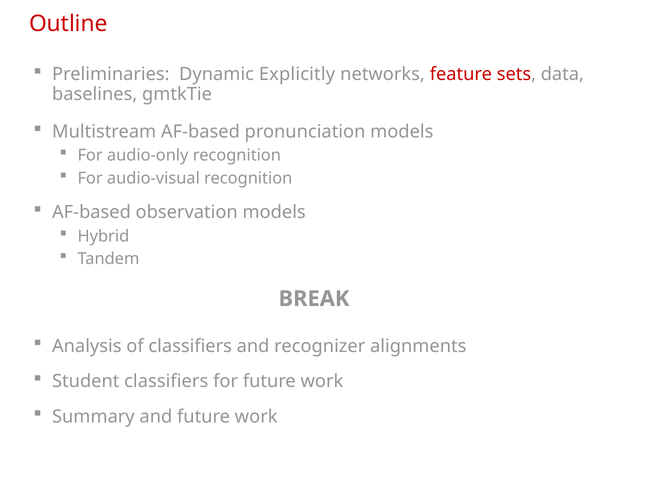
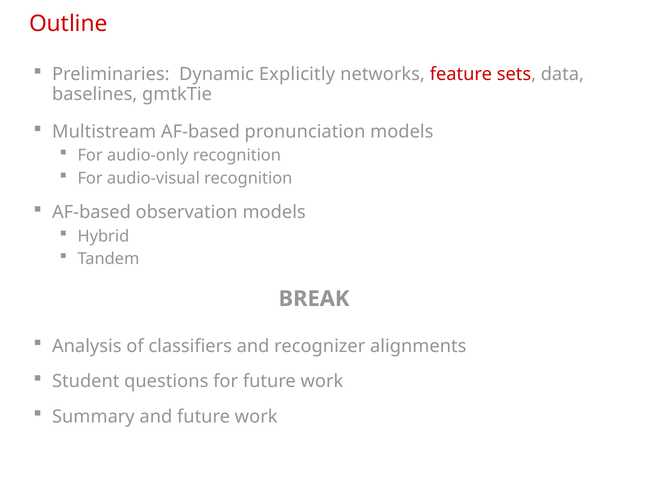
Student classifiers: classifiers -> questions (166, 381)
